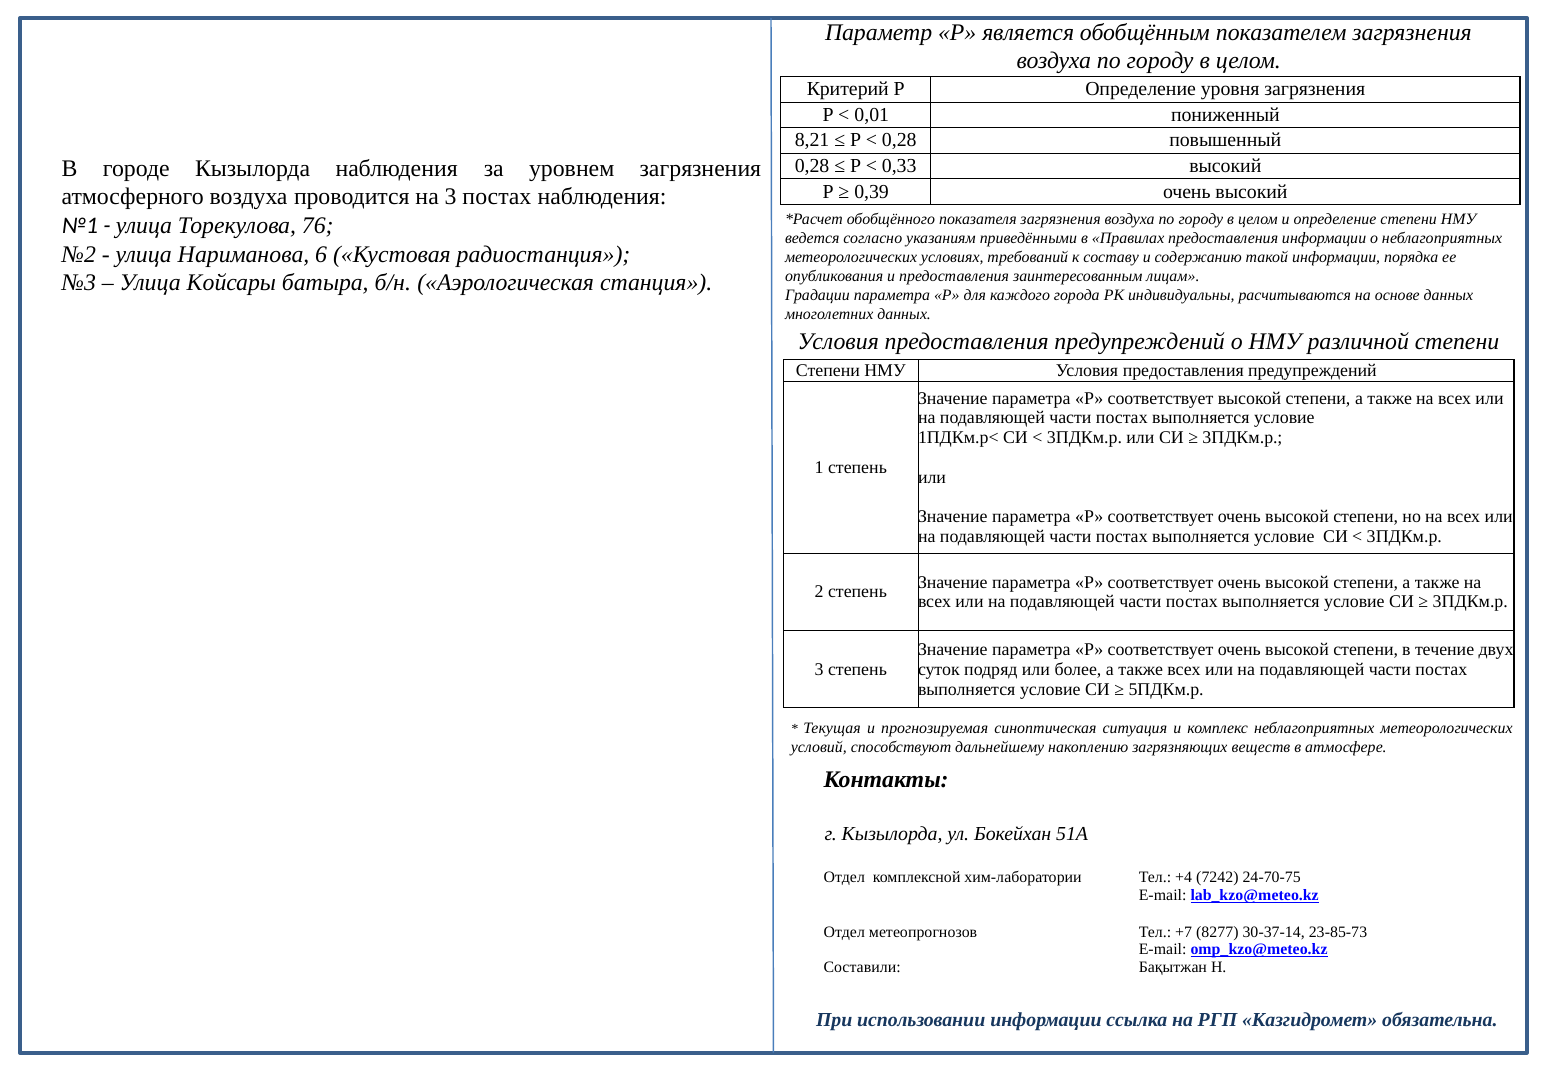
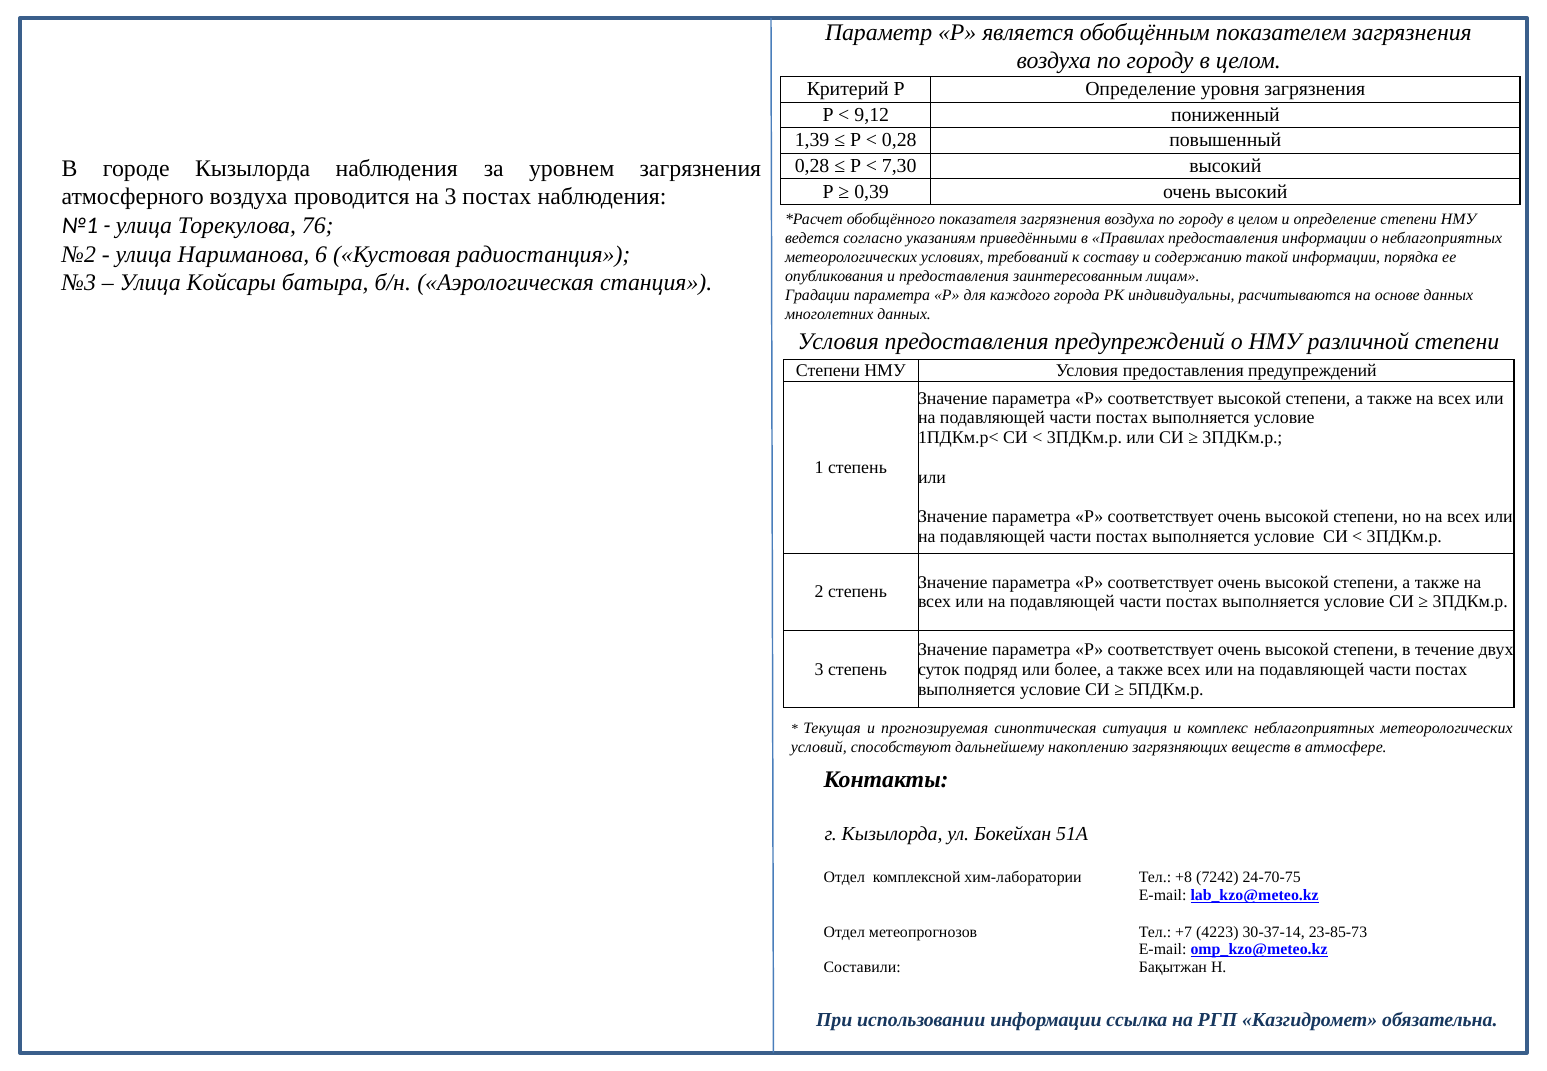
0,01: 0,01 -> 9,12 (872, 115)
8,21: 8,21 -> 1,39 (812, 140)
0,33: 0,33 -> 7,30 (899, 166)
+4: +4 -> +8 (1184, 878)
8277: 8277 -> 4223 (1217, 932)
